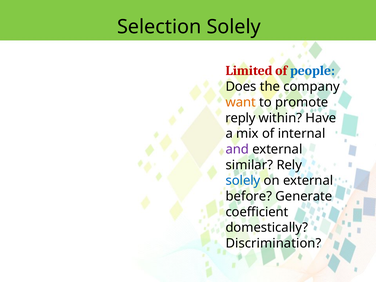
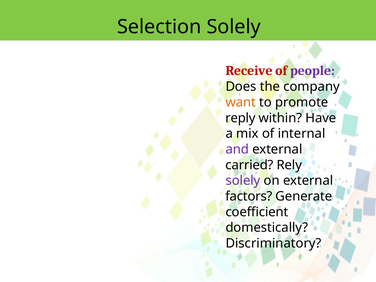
Limited: Limited -> Receive (249, 71)
people colour: blue -> purple (313, 71)
similar: similar -> carried (249, 165)
solely colour: blue -> purple (243, 181)
before: before -> factors (249, 196)
Discrimination: Discrimination -> Discriminatory (273, 243)
